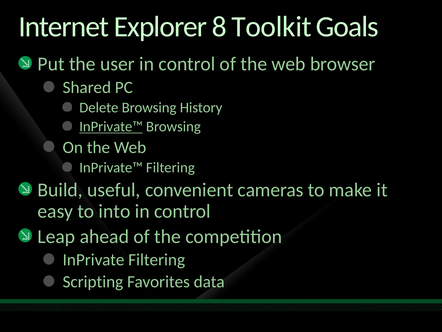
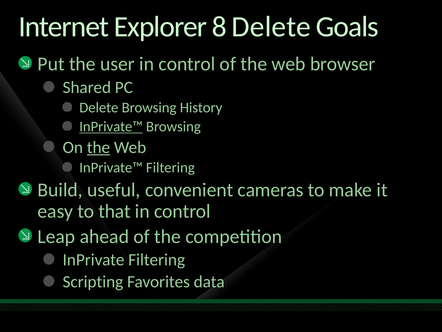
8 Toolkit: Toolkit -> Delete (271, 27)
the underline: none -> present (98, 147)
into: into -> that (115, 211)
